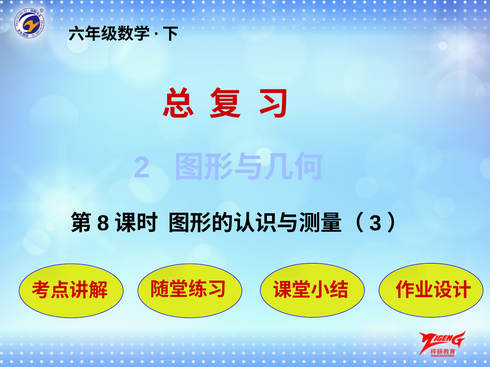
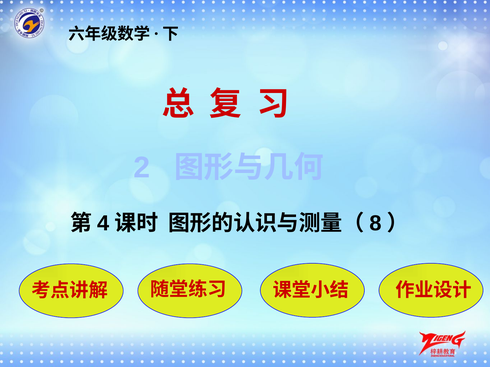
8: 8 -> 4 (103, 224)
3: 3 -> 8 (376, 224)
